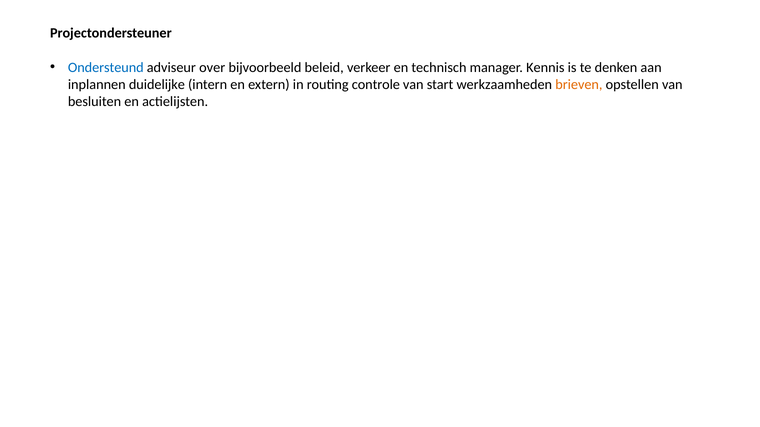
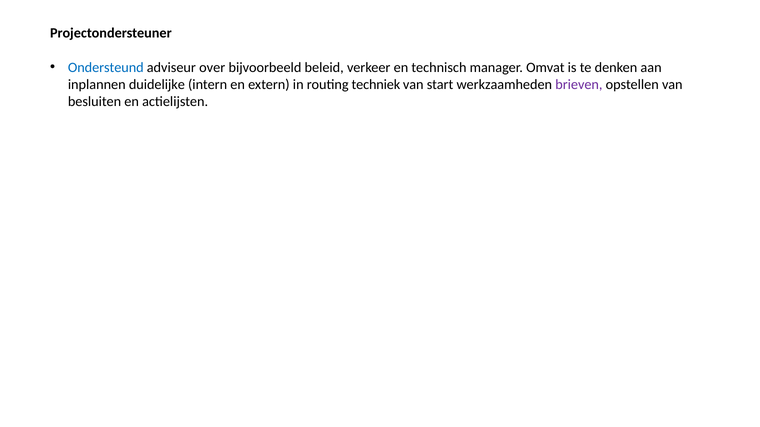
Kennis: Kennis -> Omvat (545, 68)
controle: controle -> techniek (376, 85)
brieven colour: orange -> purple (579, 85)
